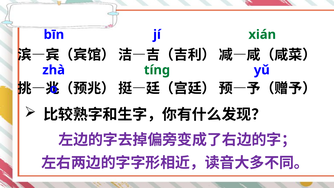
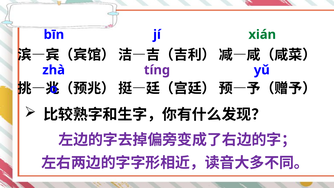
tínɡ colour: green -> purple (157, 70)
